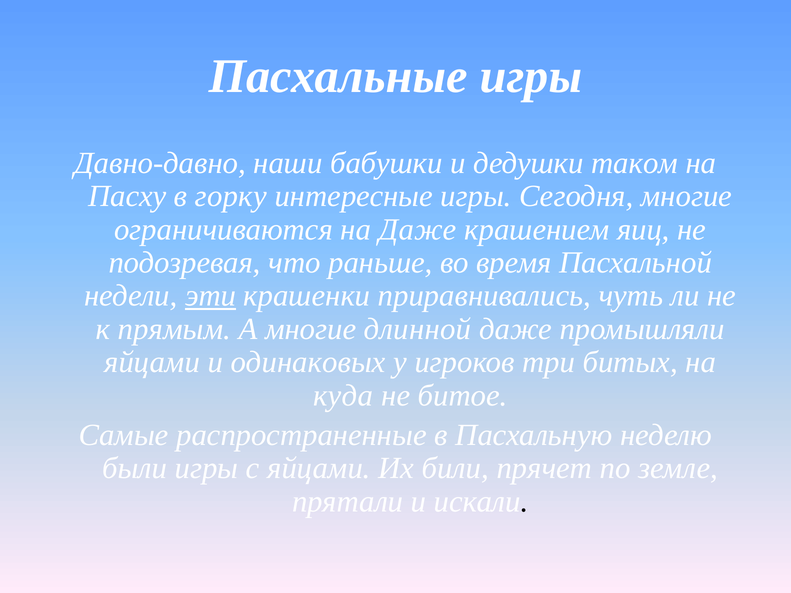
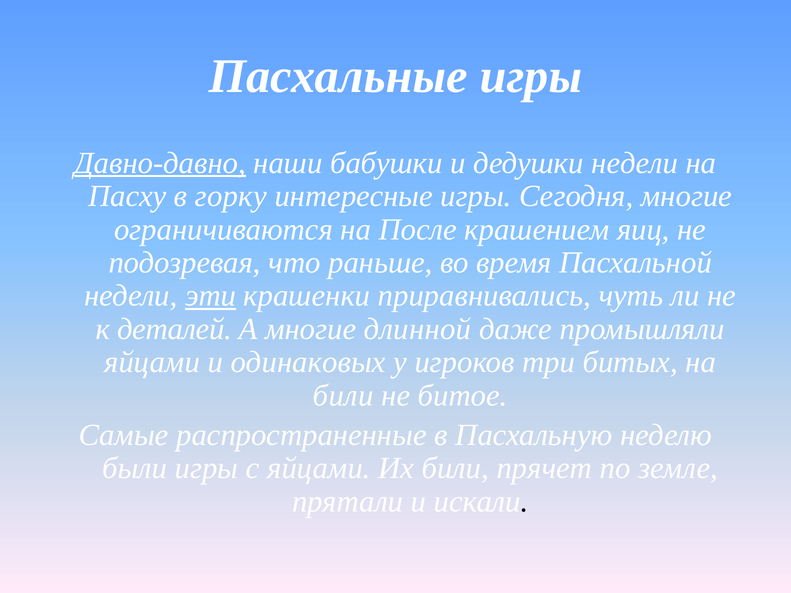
Давно-давно underline: none -> present (160, 163)
дедушки таком: таком -> недели (635, 163)
на Даже: Даже -> После (418, 229)
прямым: прямым -> деталей (175, 329)
куда: куда -> били (343, 396)
